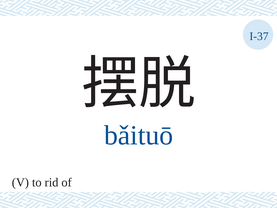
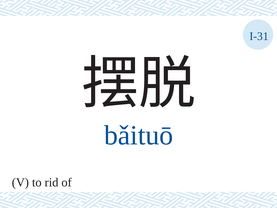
I-37: I-37 -> I-31 (259, 36)
